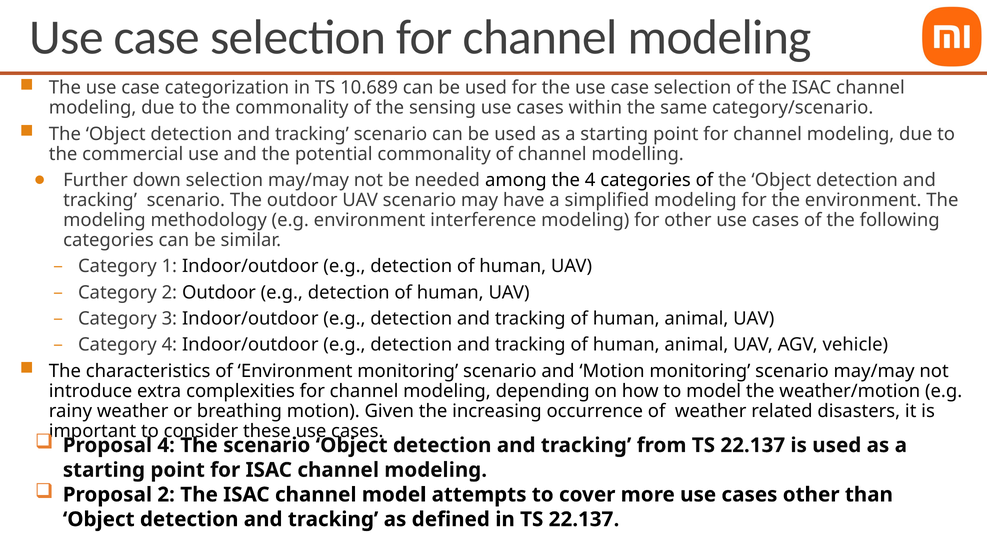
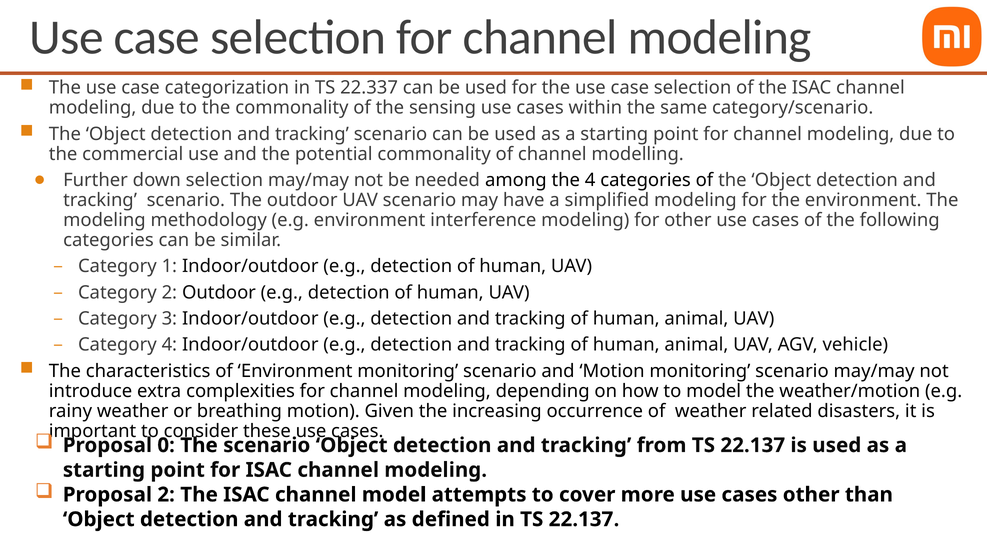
10.689: 10.689 -> 22.337 (369, 88)
Proposal 4: 4 -> 0 (166, 445)
